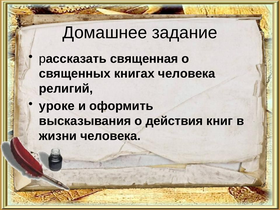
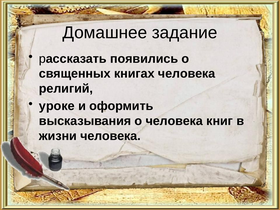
священная: священная -> появились (144, 59)
о действия: действия -> человека (174, 121)
